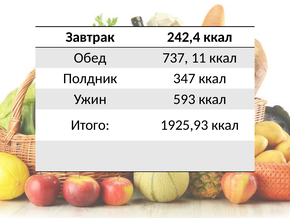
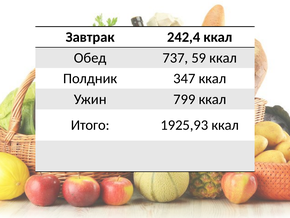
11: 11 -> 59 (199, 58)
593: 593 -> 799 (184, 99)
